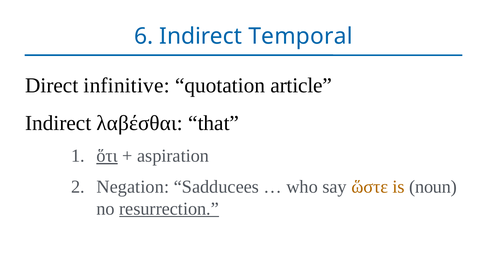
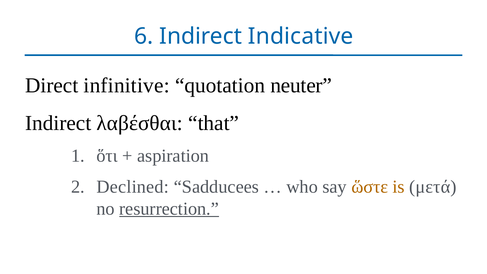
Temporal: Temporal -> Indicative (301, 36)
article: article -> neuter (301, 85)
ὅτι underline: present -> none (107, 156)
Negation: Negation -> Declined (133, 187)
noun: noun -> μετά (433, 187)
